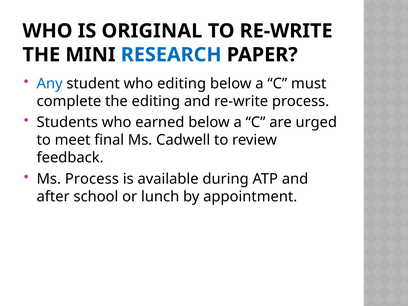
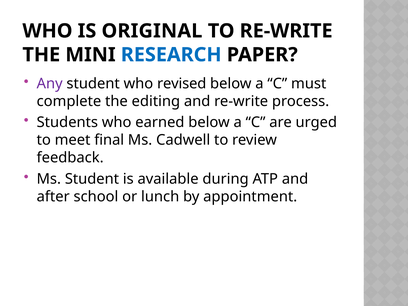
Any colour: blue -> purple (50, 84)
who editing: editing -> revised (182, 84)
Ms Process: Process -> Student (92, 179)
